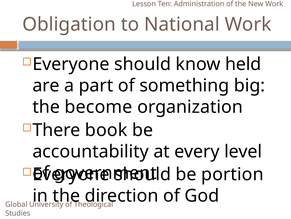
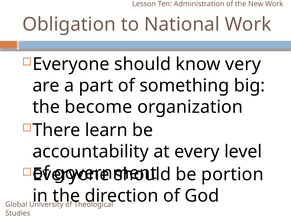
held: held -> very (243, 64)
book: book -> learn (106, 130)
